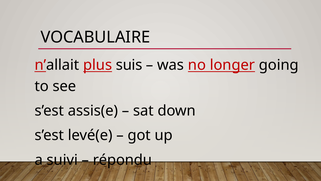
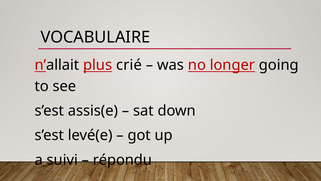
suis: suis -> crié (129, 65)
